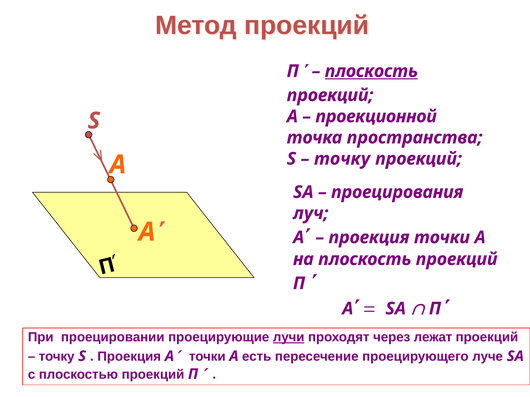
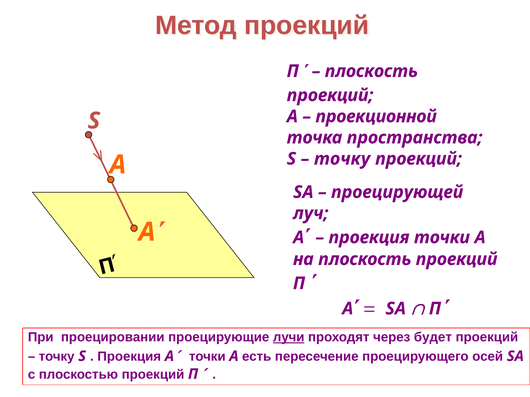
плоскость underline: present -> none (371, 71)
проецирования: проецирования -> проецирующей (397, 192)
лежат: лежат -> будет (433, 338)
луче: луче -> осей (488, 357)
